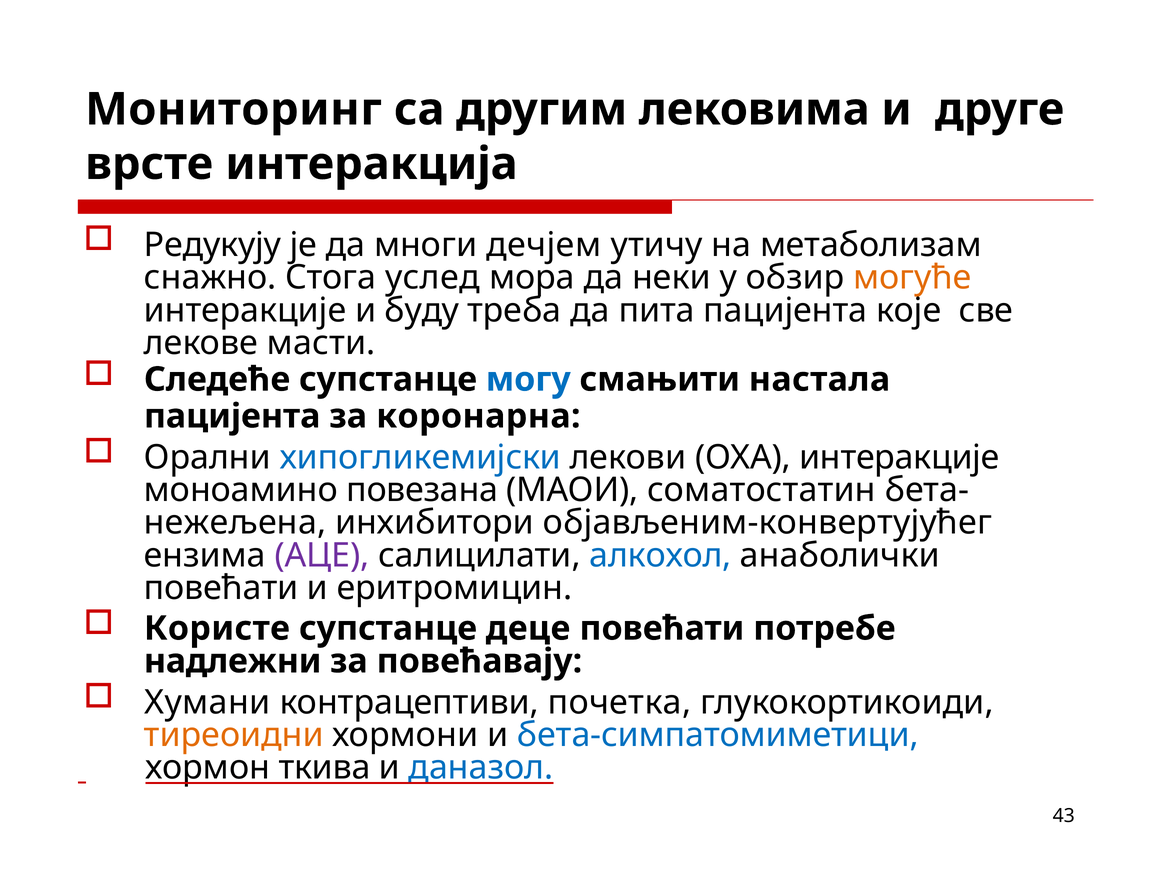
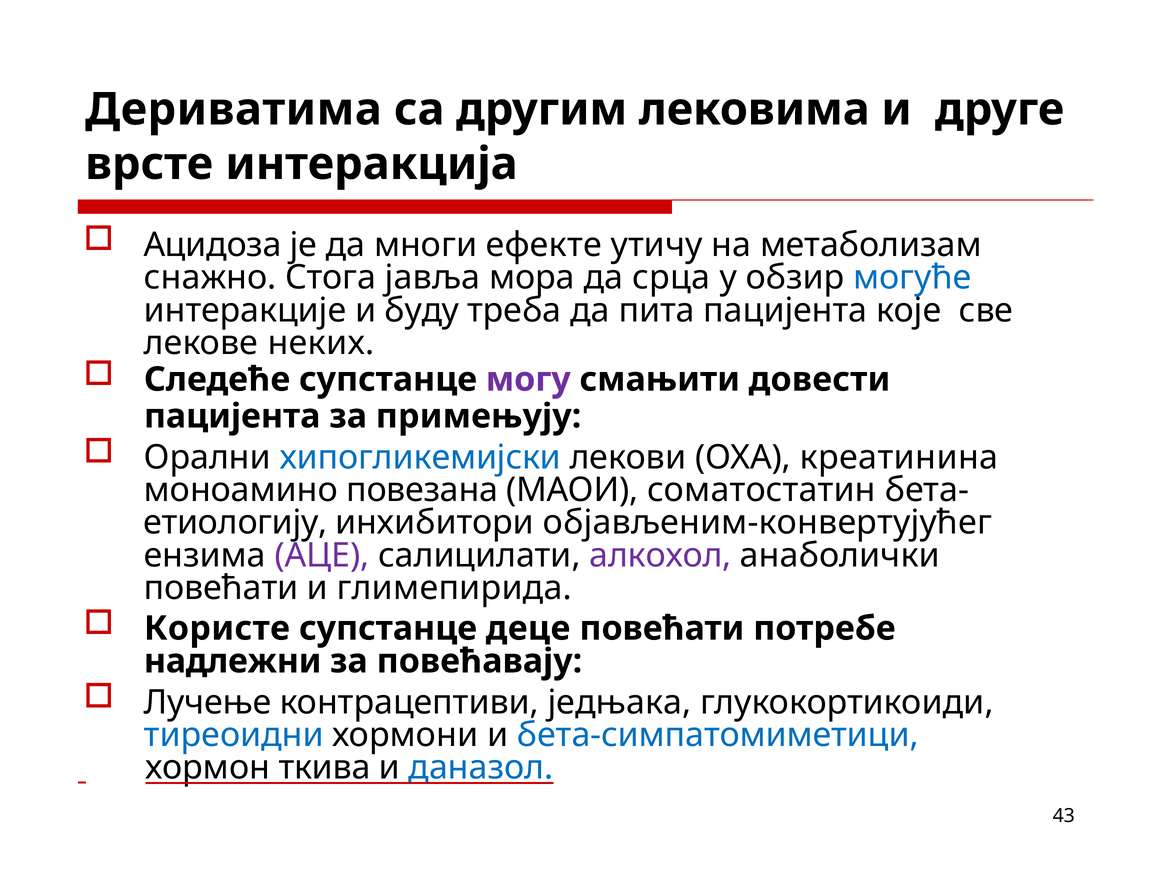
Мониторинг: Мониторинг -> Дериватима (233, 109)
Редукују: Редукују -> Ацидоза (213, 245)
дечјем: дечјем -> ефекте (544, 245)
услед: услед -> јавља (433, 278)
неки: неки -> срца (671, 278)
могуће colour: orange -> blue (912, 278)
масти: масти -> неких (321, 343)
могу colour: blue -> purple (528, 380)
настала: настала -> довести (820, 380)
коронарна: коронарна -> примењују (479, 416)
ОХА интеракције: интеракције -> креатинина (899, 457)
нежељена: нежељена -> етиологију (235, 523)
алкохол colour: blue -> purple (660, 555)
еритромицин: еритромицин -> глимепирида (454, 588)
Хумани: Хумани -> Лучење (208, 703)
почетка: почетка -> једњака (620, 703)
тиреоидни colour: orange -> blue (234, 735)
